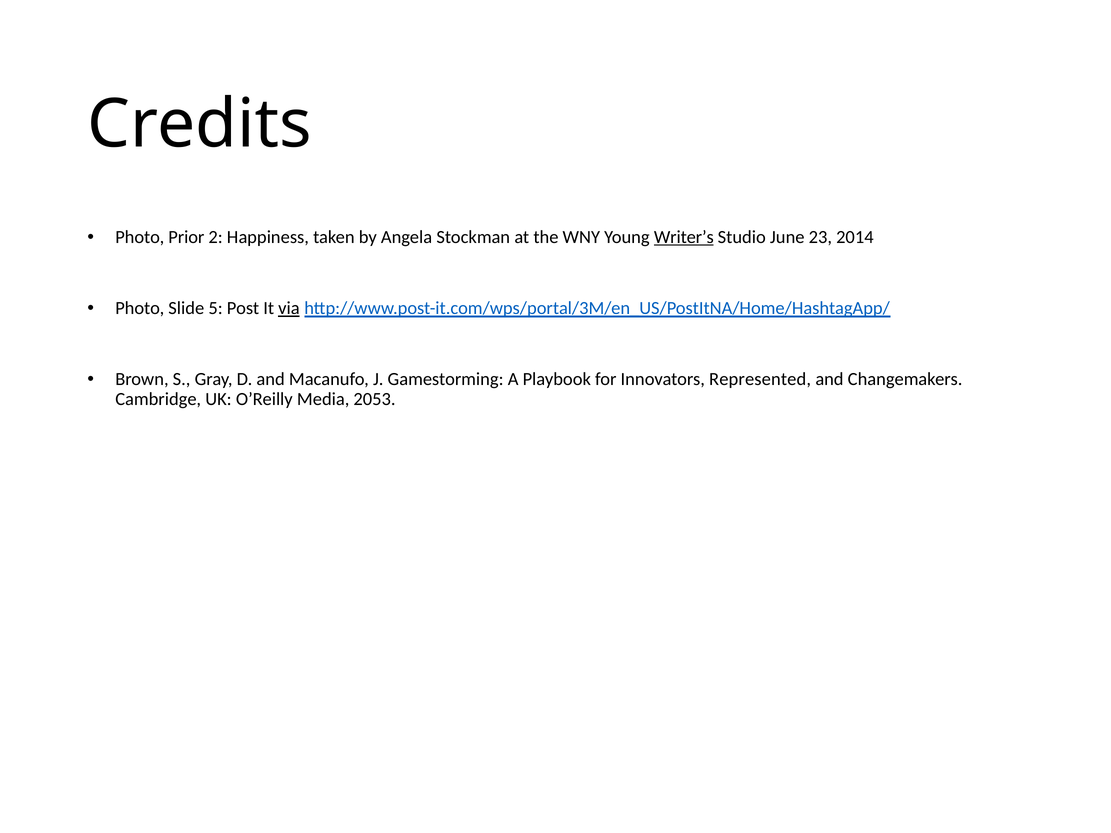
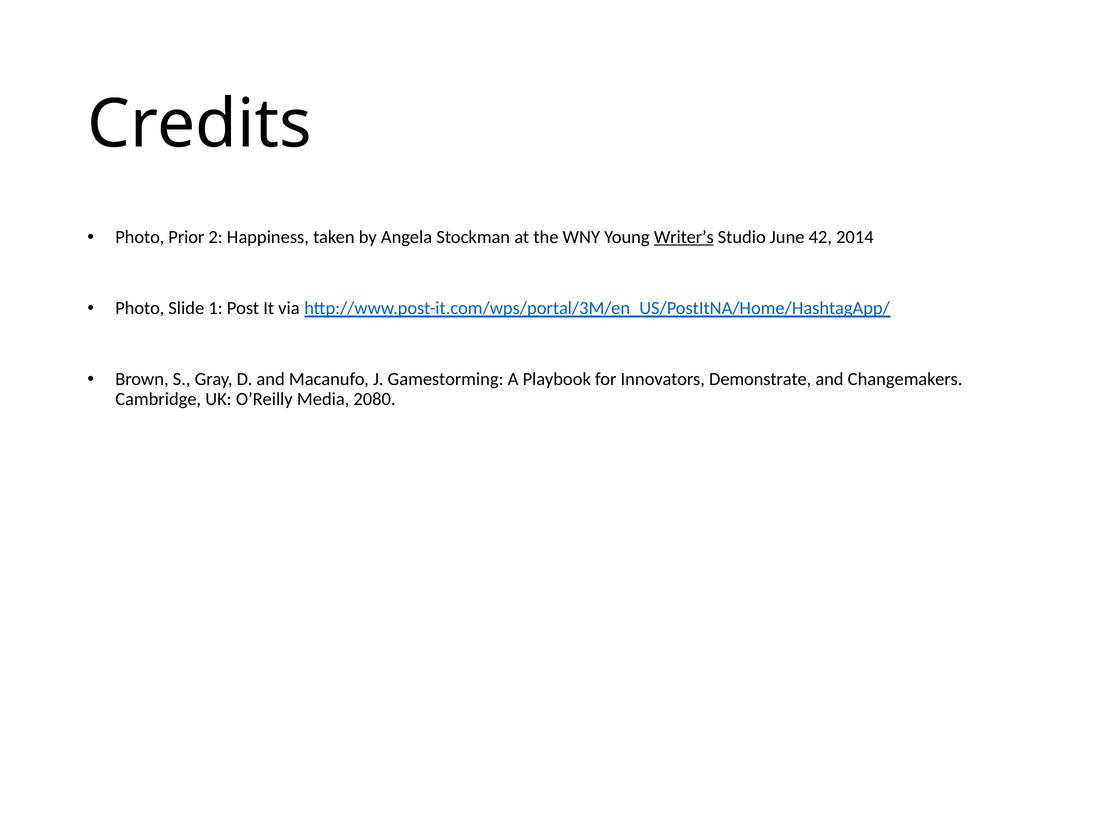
23: 23 -> 42 (820, 237)
5: 5 -> 1 (216, 308)
via underline: present -> none (289, 308)
Represented: Represented -> Demonstrate (760, 379)
2053: 2053 -> 2080 (375, 399)
